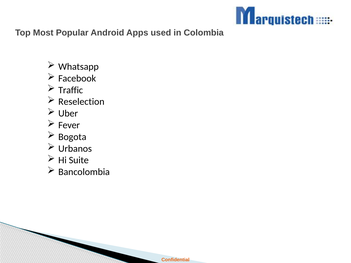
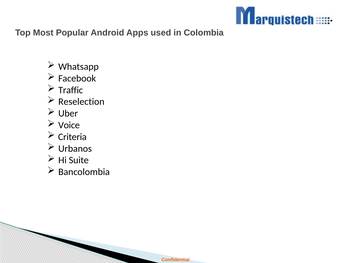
Fever: Fever -> Voice (69, 125)
Bogota: Bogota -> Criteria (72, 137)
